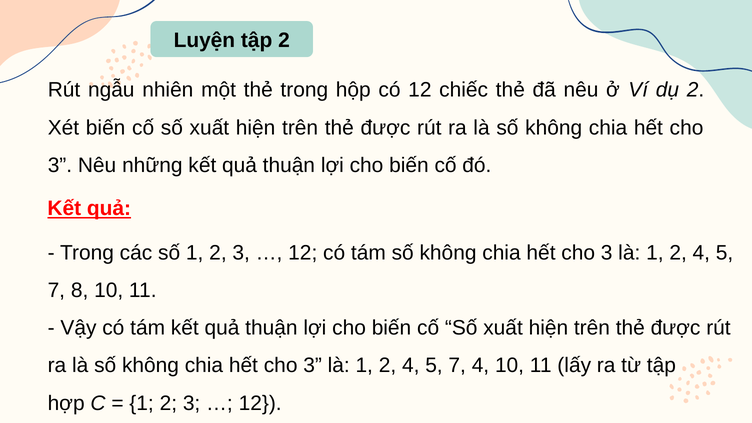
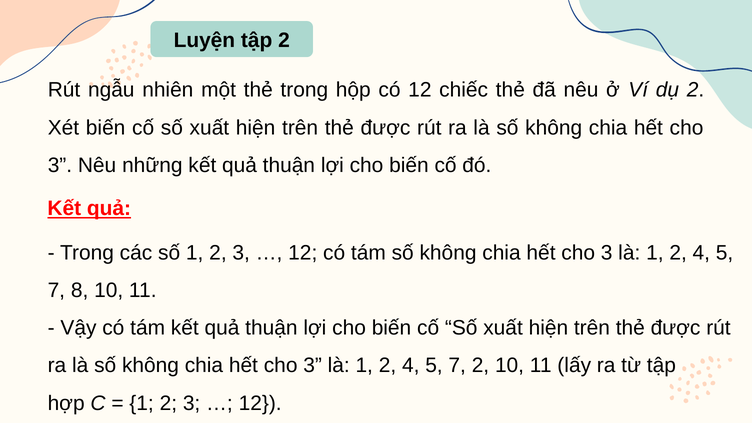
7 4: 4 -> 2 (480, 366)
